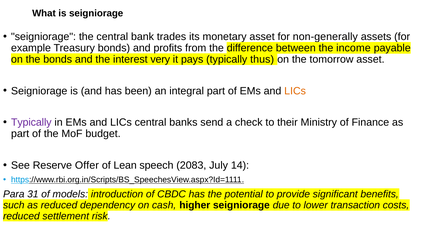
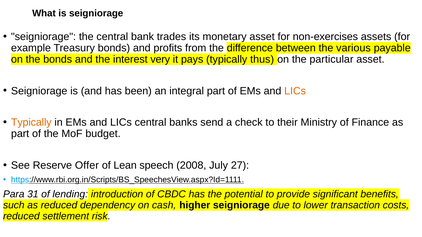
non-generally: non-generally -> non-exercises (325, 37)
income: income -> various (353, 48)
tomorrow: tomorrow -> particular (331, 59)
Typically colour: purple -> orange (31, 123)
2083: 2083 -> 2008 (191, 166)
14: 14 -> 27 (240, 166)
models: models -> lending (70, 195)
